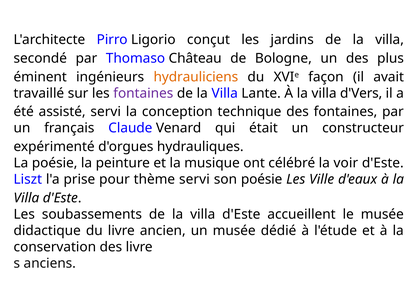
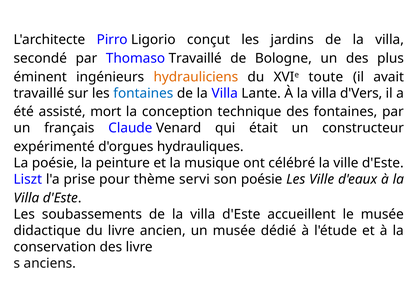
Thomaso Château: Château -> Travaillé (195, 58)
façon: façon -> toute (326, 77)
fontaines colour: purple -> blue (143, 93)
assisté servi: servi -> mort (106, 112)
la voir: voir -> ville (346, 163)
